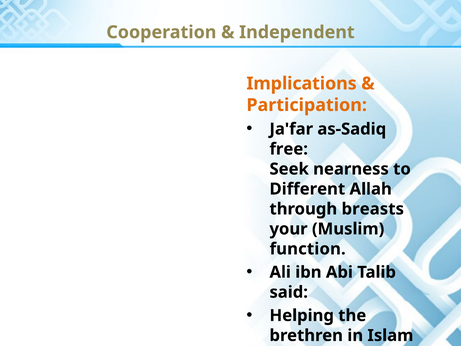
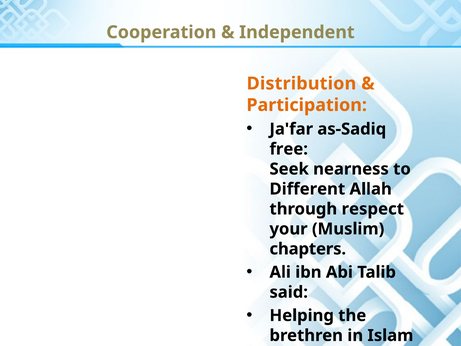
Implications: Implications -> Distribution (301, 83)
breasts: breasts -> respect (373, 209)
function: function -> chapters (308, 249)
